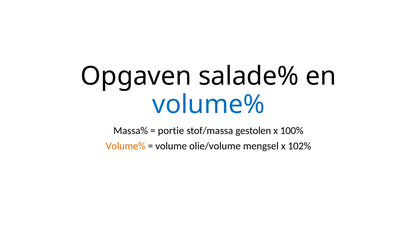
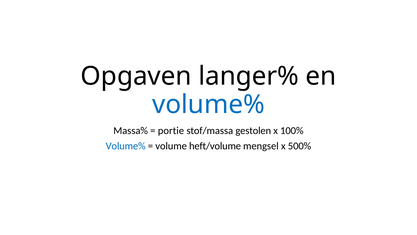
salade%: salade% -> langer% (249, 76)
Volume% colour: orange -> blue (126, 146)
olie/volume: olie/volume -> heft/volume (215, 146)
102%: 102% -> 500% (300, 146)
